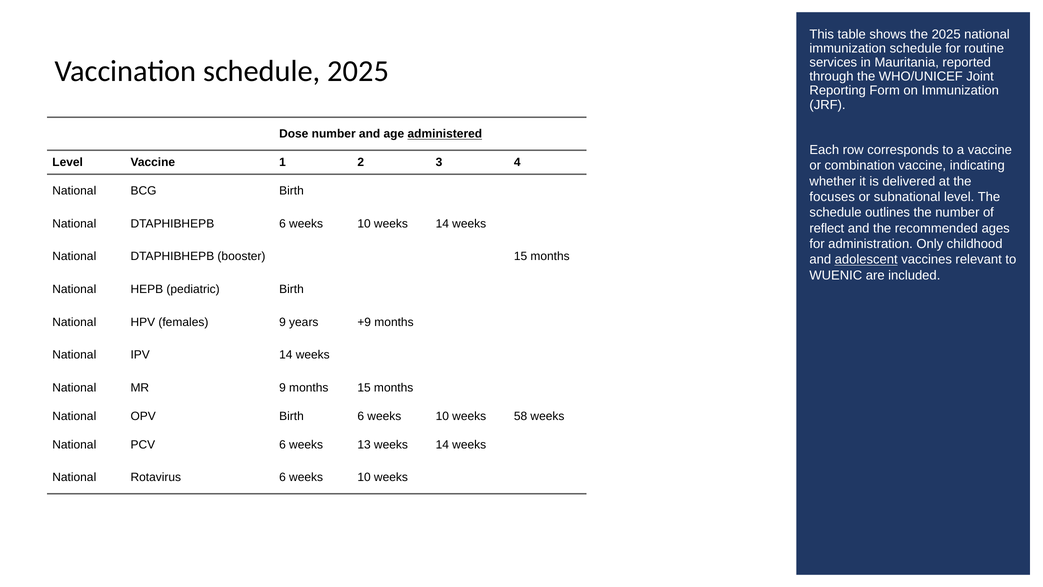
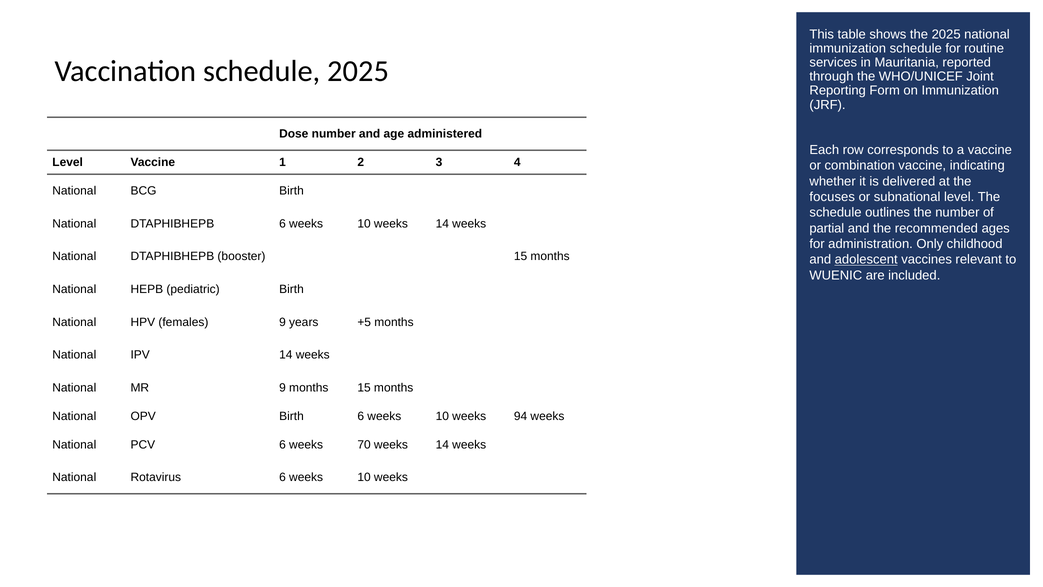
administered underline: present -> none (445, 134)
reflect: reflect -> partial (827, 228)
+9: +9 -> +5 (364, 322)
58: 58 -> 94 (521, 416)
13: 13 -> 70 (364, 444)
